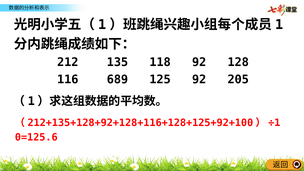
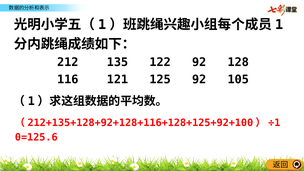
118: 118 -> 122 (160, 62)
689: 689 -> 121 (117, 79)
205: 205 -> 105 (238, 79)
